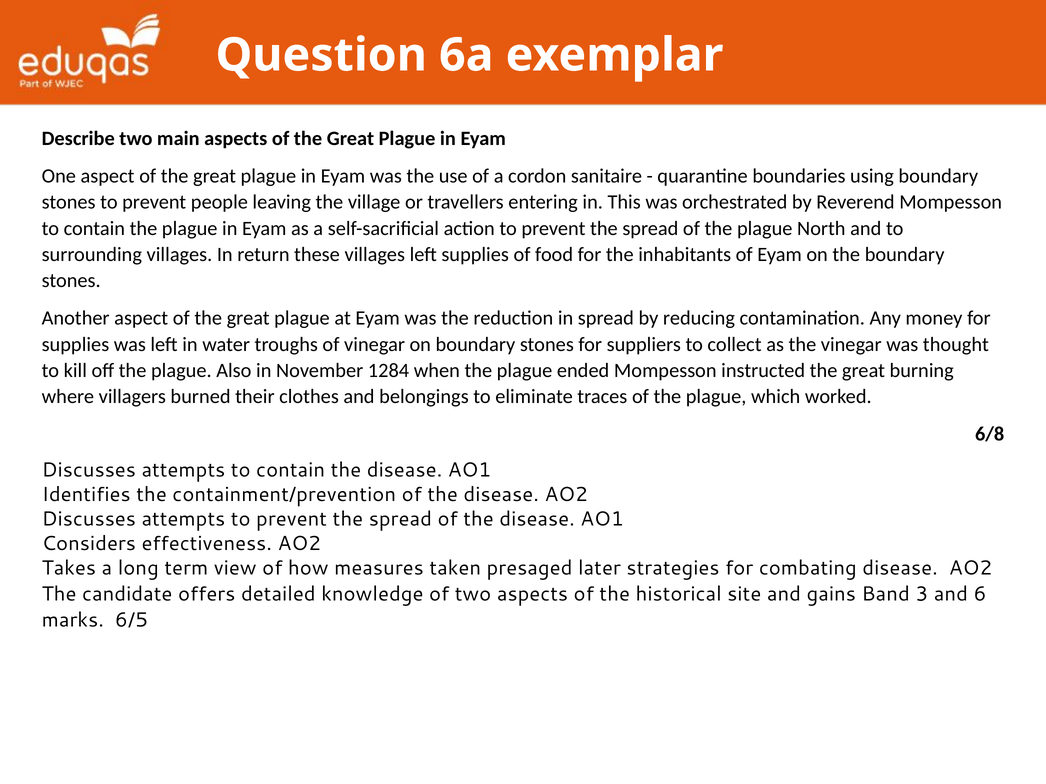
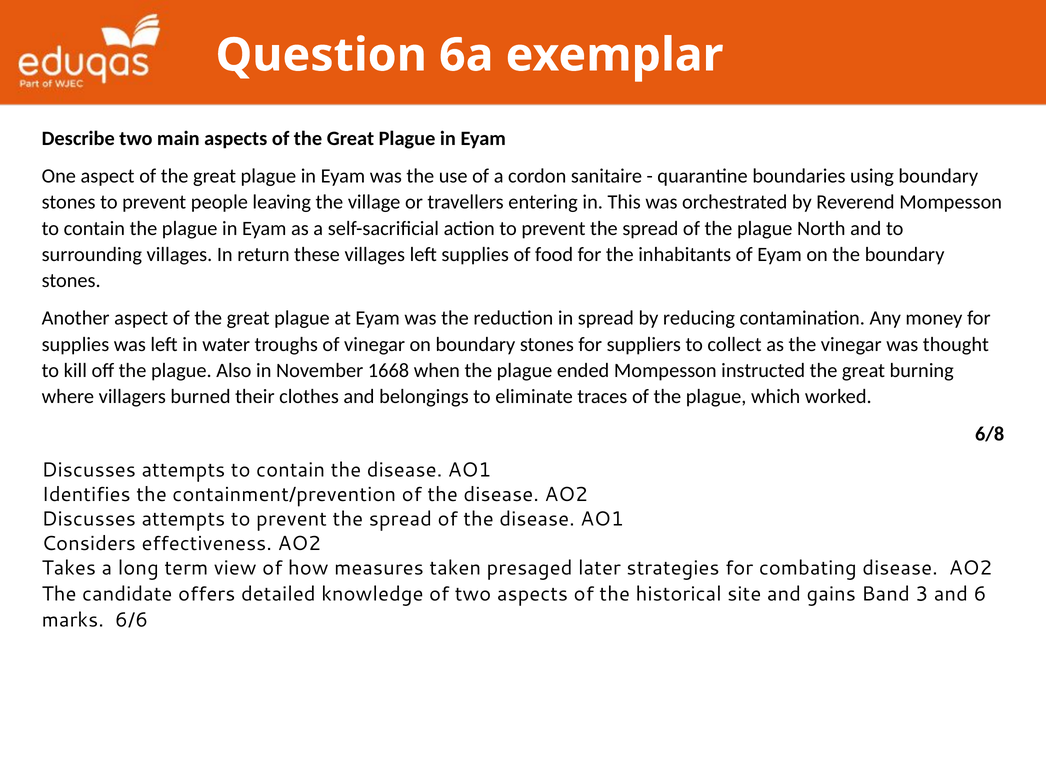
1284: 1284 -> 1668 (389, 371)
6/5: 6/5 -> 6/6 (132, 620)
